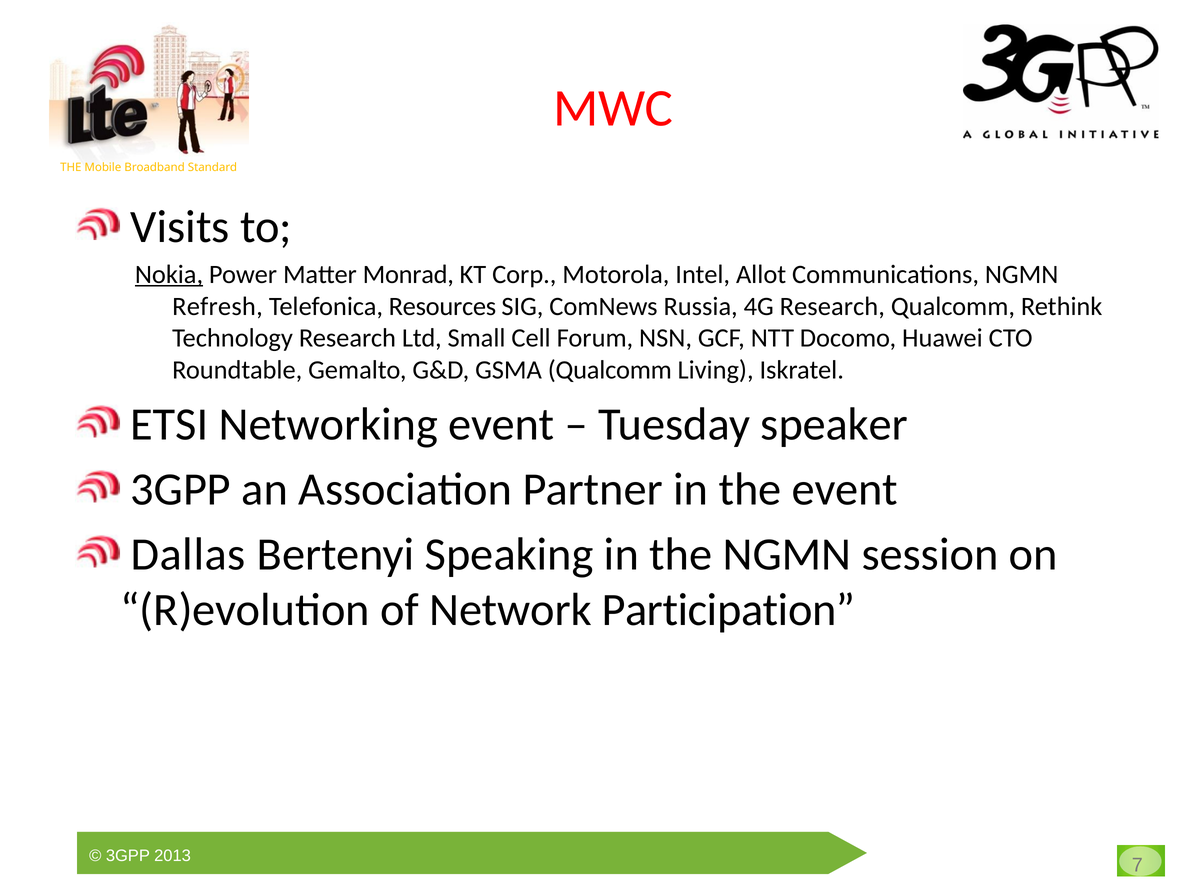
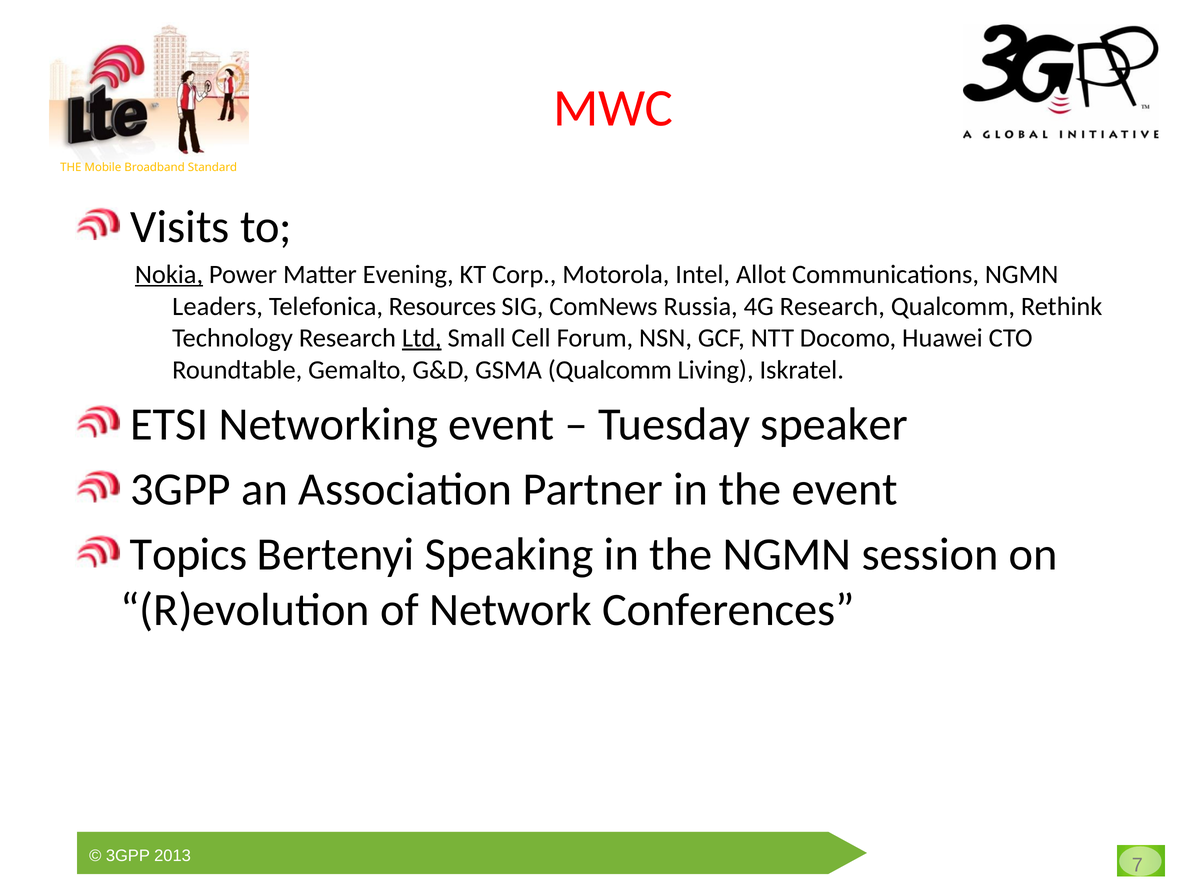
Monrad: Monrad -> Evening (408, 274)
Refresh: Refresh -> Leaders (218, 306)
Ltd underline: none -> present (422, 338)
Dallas: Dallas -> Topics (189, 554)
Participation: Participation -> Conferences (728, 610)
